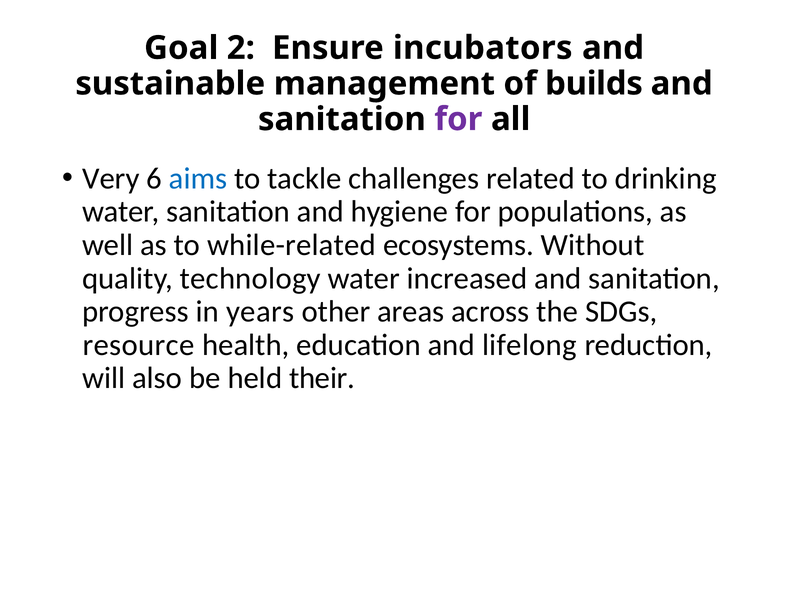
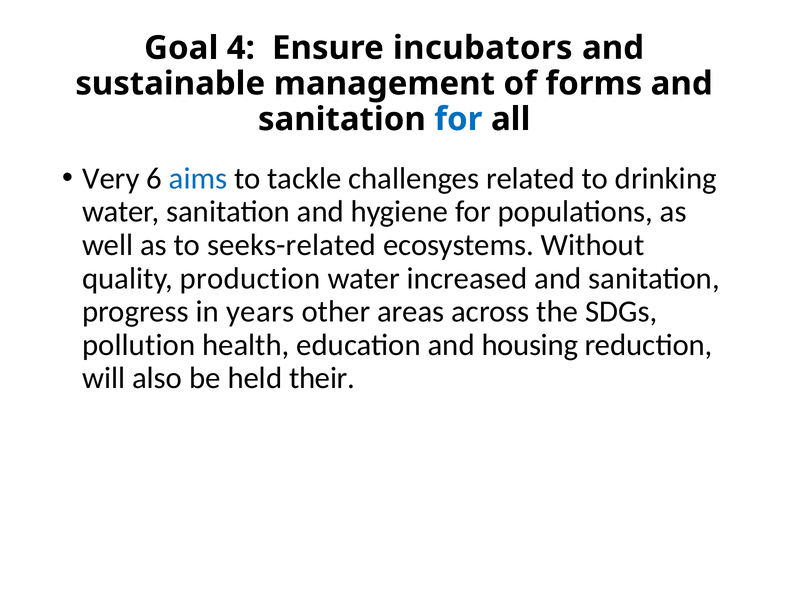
2: 2 -> 4 (241, 48)
builds: builds -> forms (594, 84)
for colour: purple -> blue (458, 119)
while-related: while-related -> seeks-related (292, 245)
technology: technology -> production (250, 278)
resource: resource -> pollution (139, 345)
lifelong: lifelong -> housing (530, 345)
